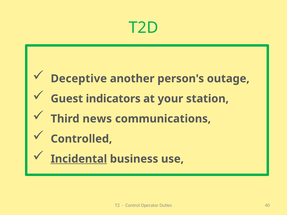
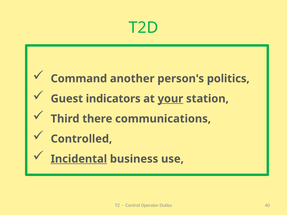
Deceptive: Deceptive -> Command (79, 79)
outage: outage -> politics (228, 79)
your underline: none -> present (170, 99)
news: news -> there (97, 119)
